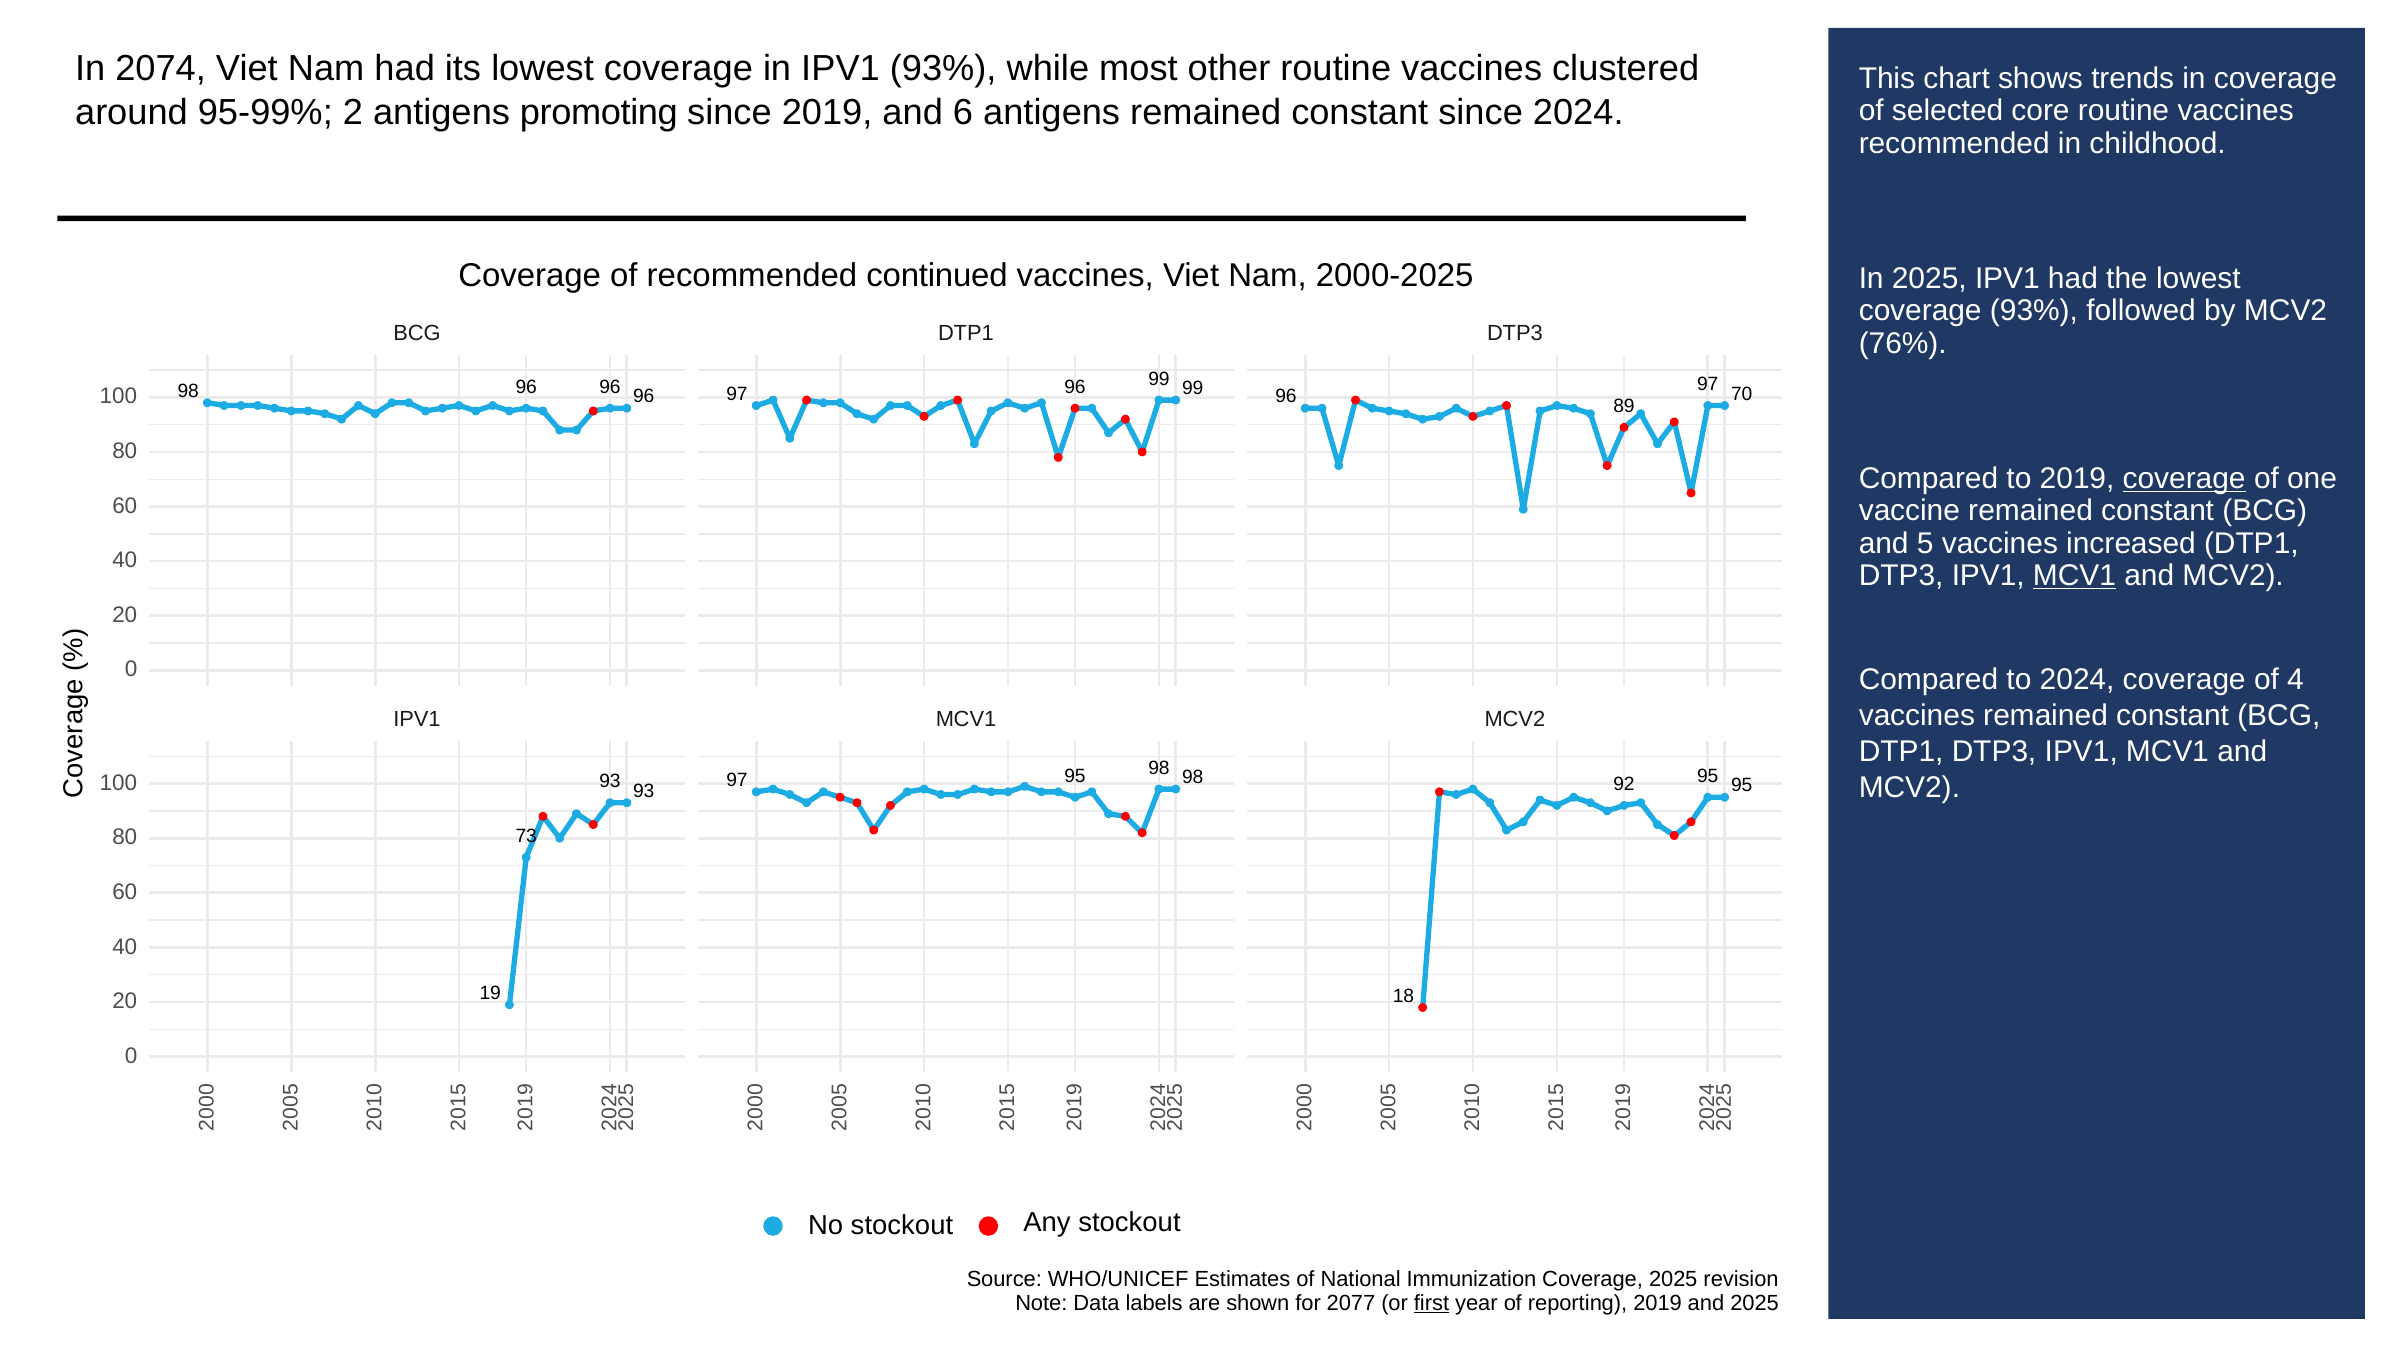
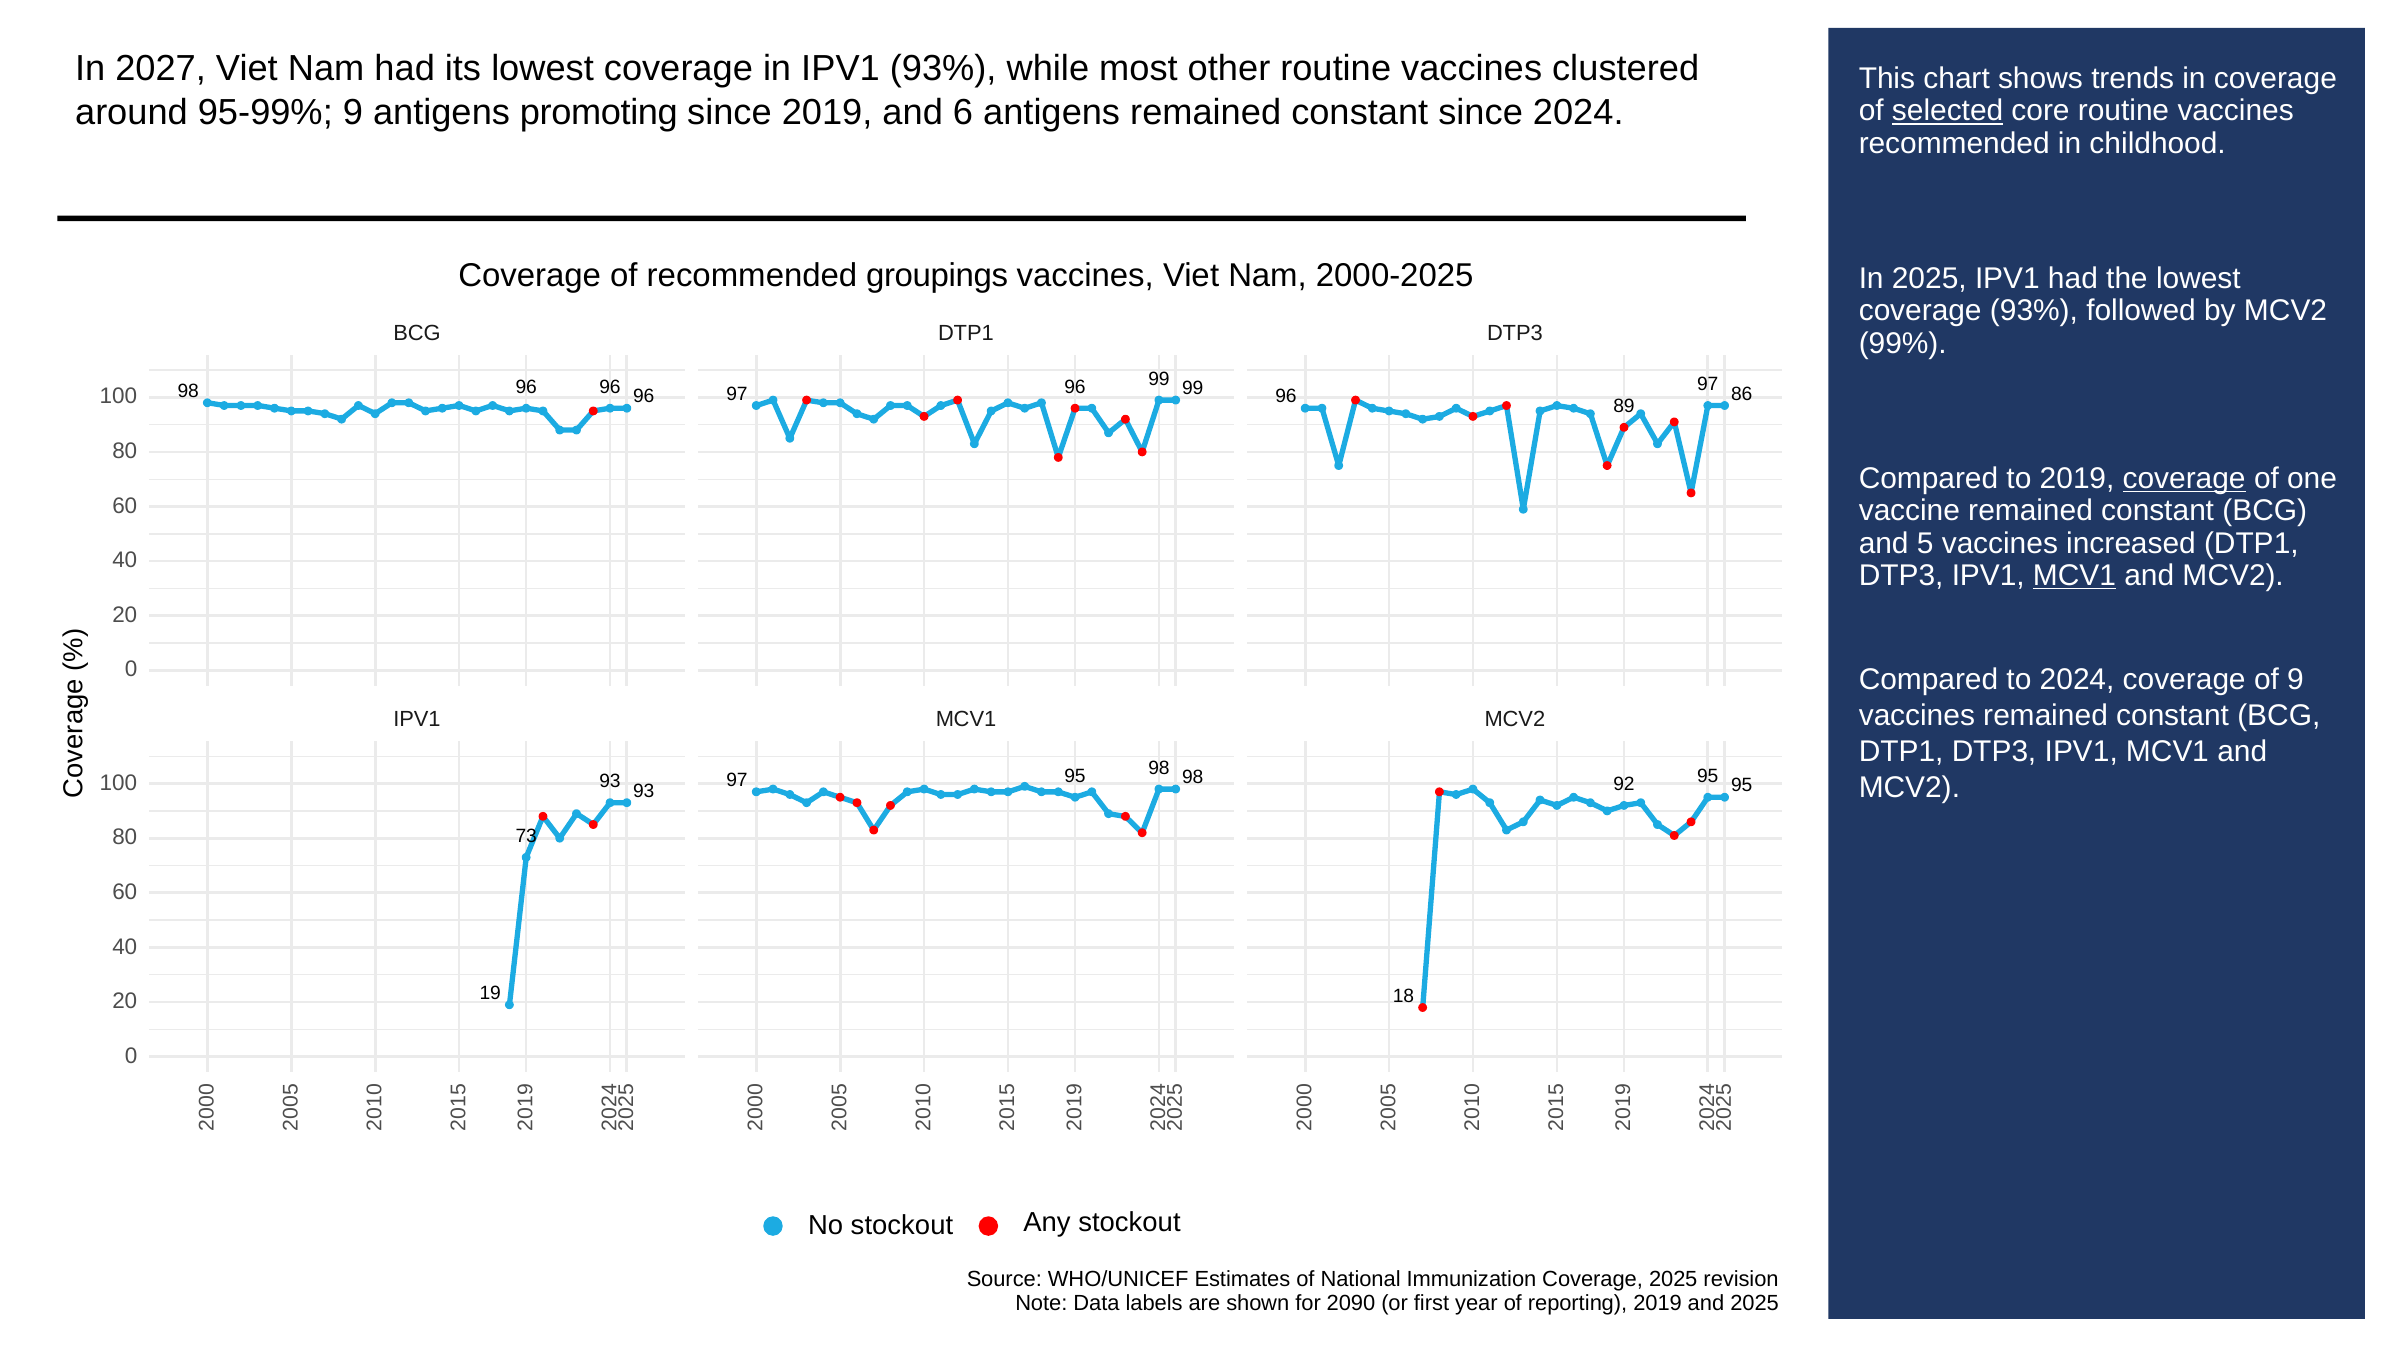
2074: 2074 -> 2027 (161, 69)
95-99% 2: 2 -> 9 (353, 112)
selected underline: none -> present (1948, 111)
continued: continued -> groupings (937, 276)
76%: 76% -> 99% (1903, 343)
70: 70 -> 86 (1742, 394)
of 4: 4 -> 9 (2296, 680)
2077: 2077 -> 2090 (1351, 1304)
first underline: present -> none (1431, 1304)
